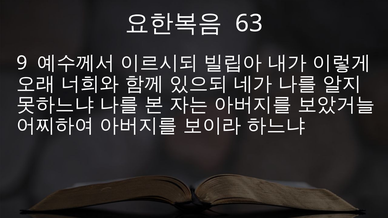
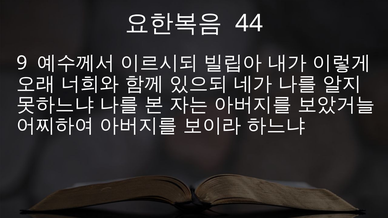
63: 63 -> 44 (249, 23)
